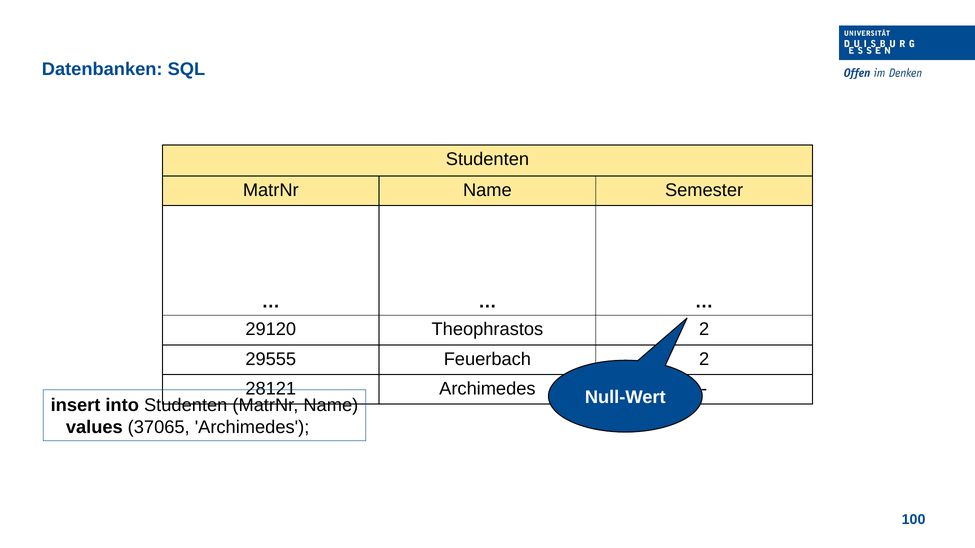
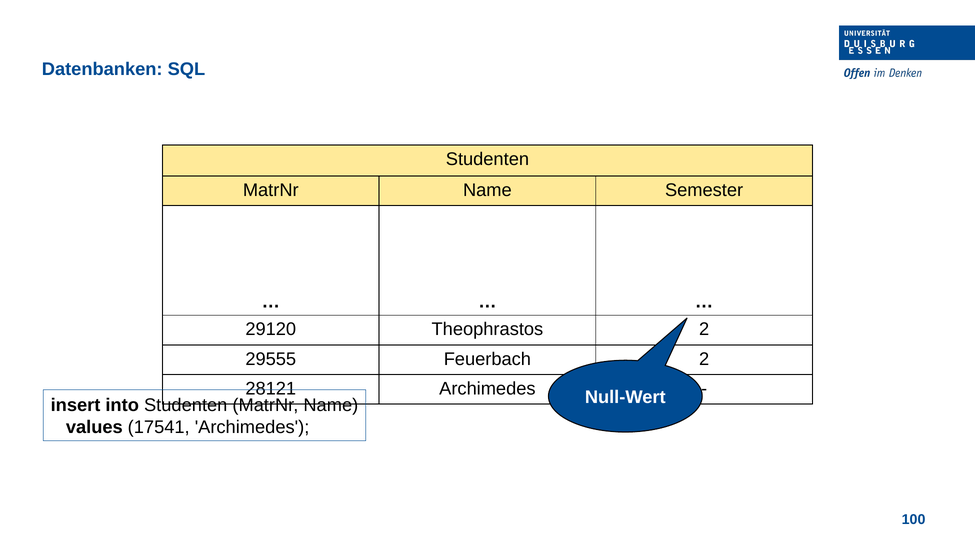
37065: 37065 -> 17541 (159, 428)
